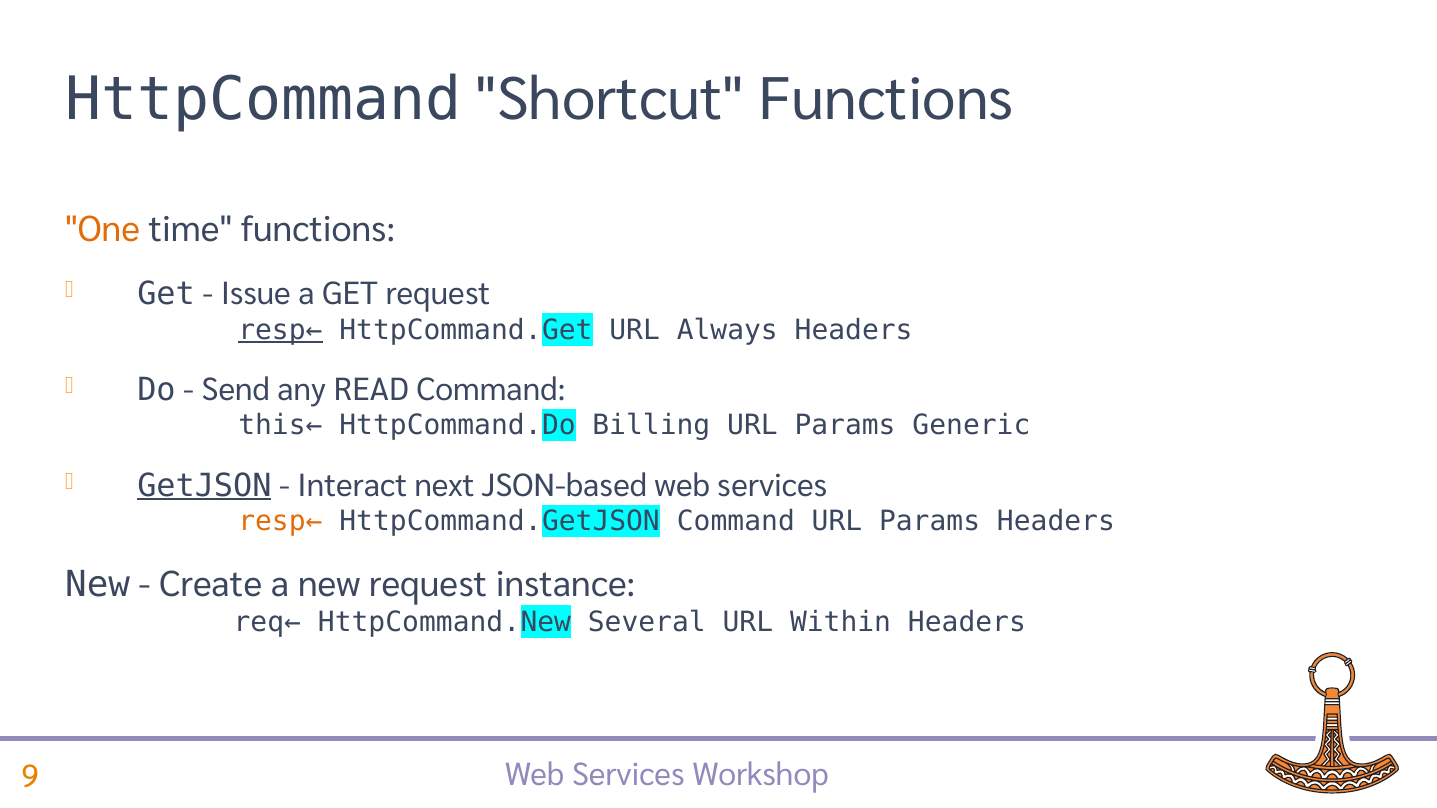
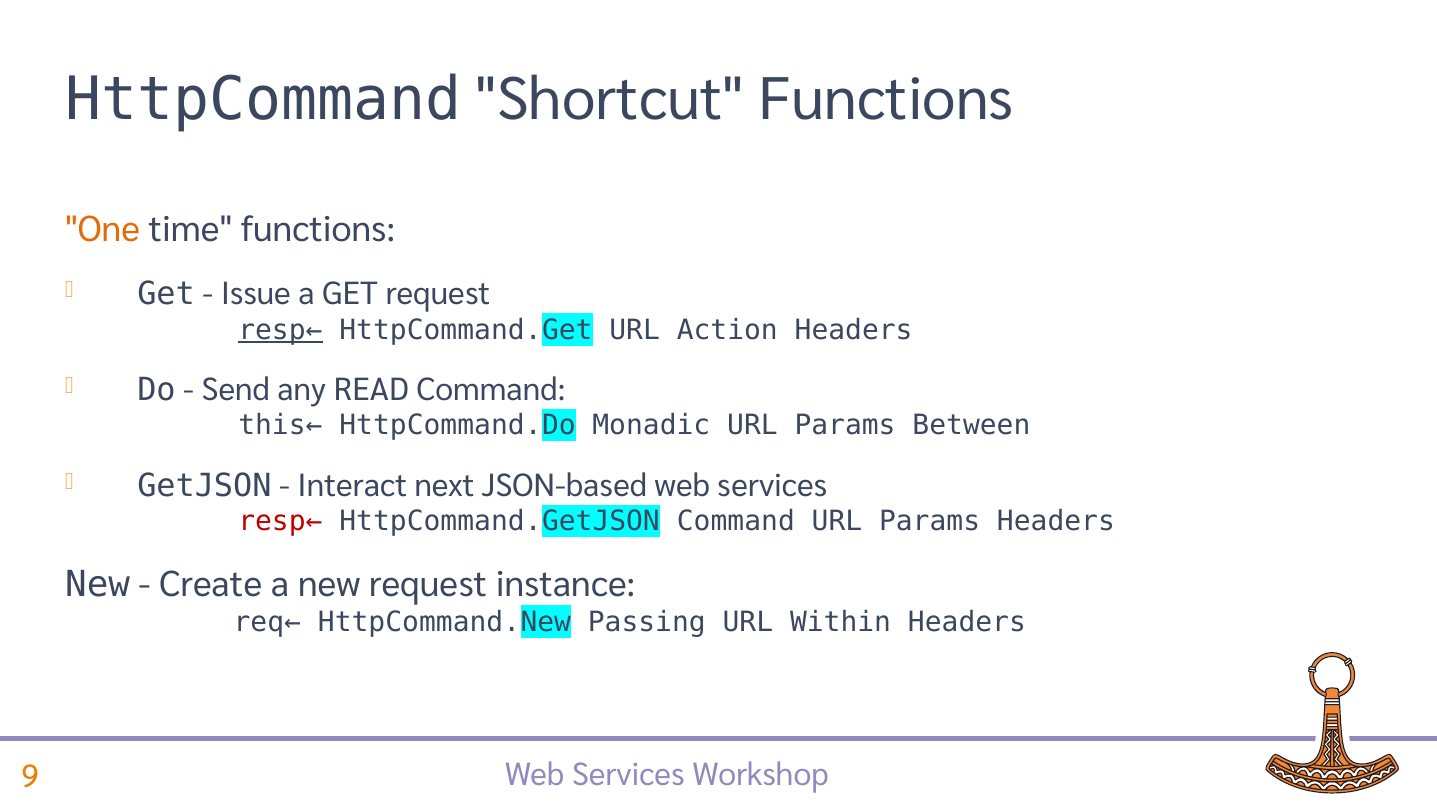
Always: Always -> Action (727, 330)
Billing: Billing -> Monadic (651, 426)
Generic: Generic -> Between (971, 426)
GetJSON underline: present -> none (204, 486)
resp← colour: orange -> red (280, 522)
Several: Several -> Passing (647, 622)
